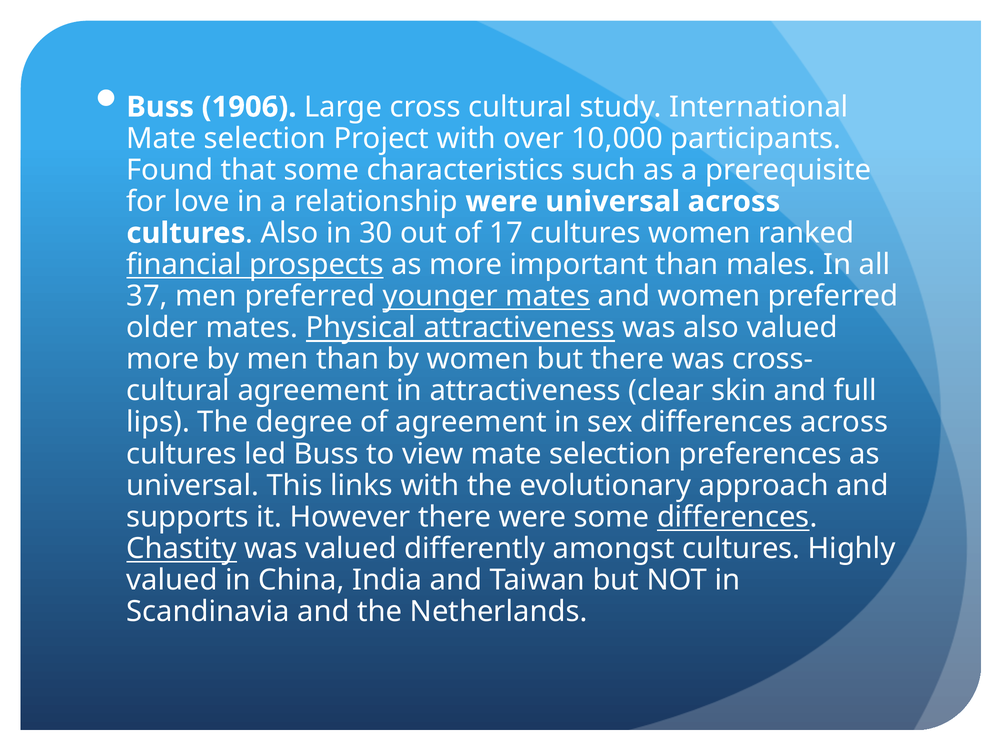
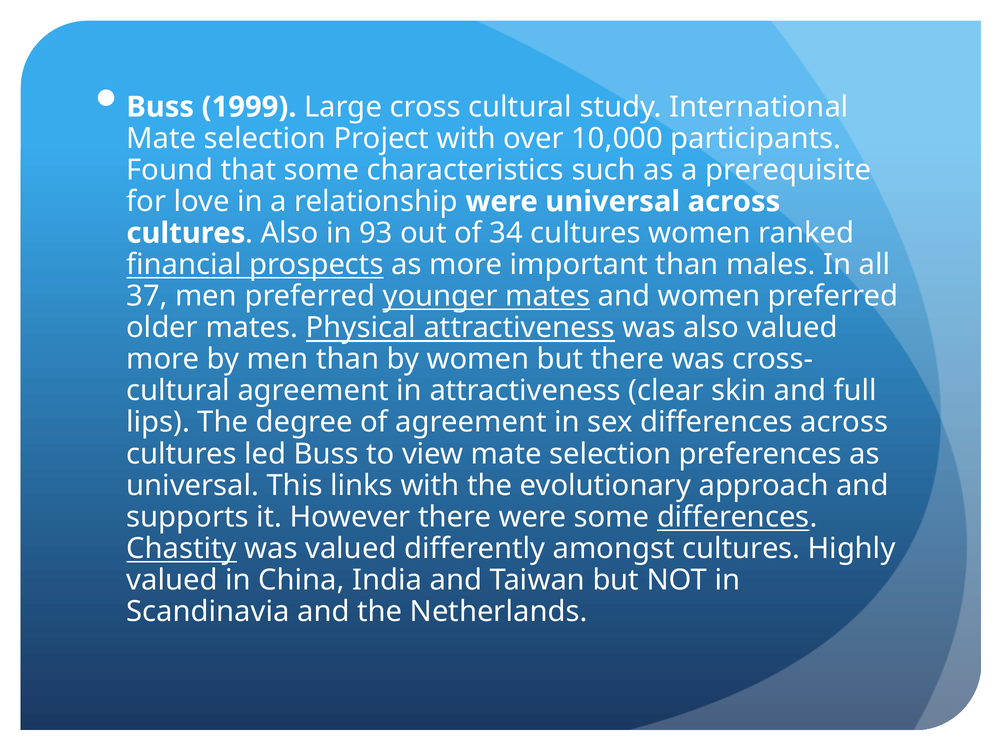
1906: 1906 -> 1999 (249, 107)
30: 30 -> 93 (376, 233)
17: 17 -> 34 (506, 233)
